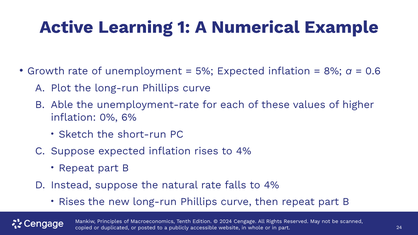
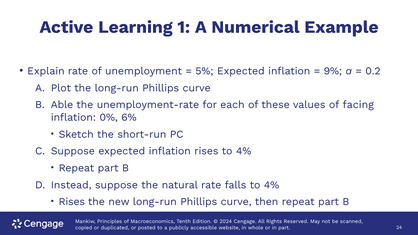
Growth: Growth -> Explain (46, 71)
8%: 8% -> 9% (333, 71)
0.6: 0.6 -> 0.2 (373, 71)
higher: higher -> facing (358, 105)
